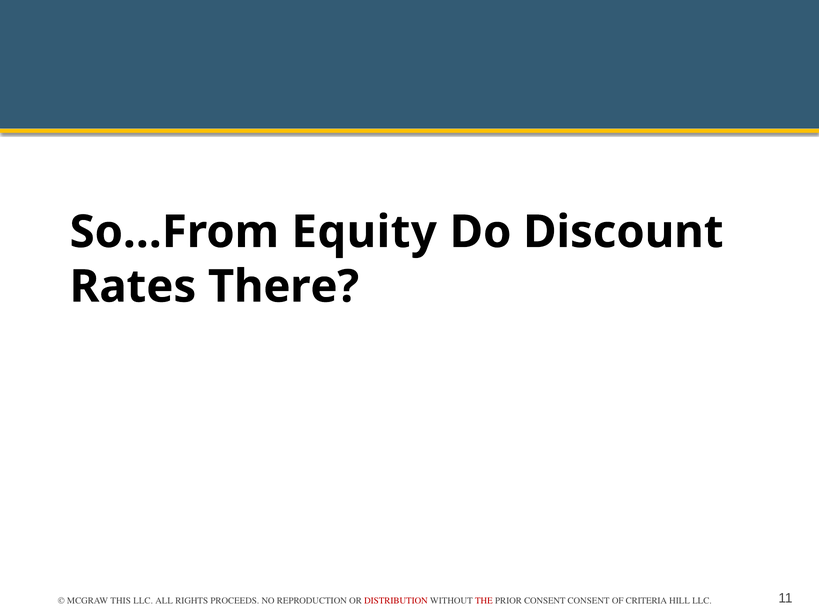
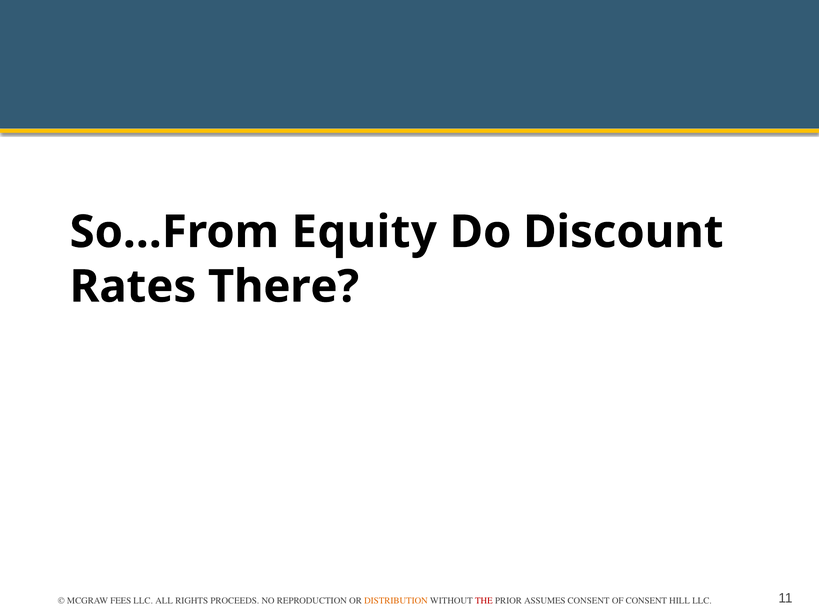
THIS: THIS -> FEES (121, 600)
DISTRIBUTION colour: red -> orange (396, 600)
PRIOR CONSENT: CONSENT -> ASSUMES (545, 600)
OF CRITERIA: CRITERIA -> CONSENT (646, 600)
